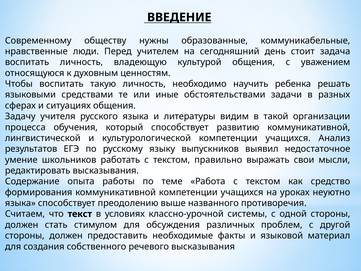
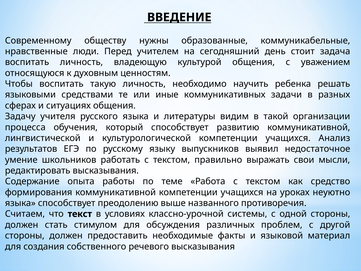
обстоятельствами: обстоятельствами -> коммуникативных (225, 95)
